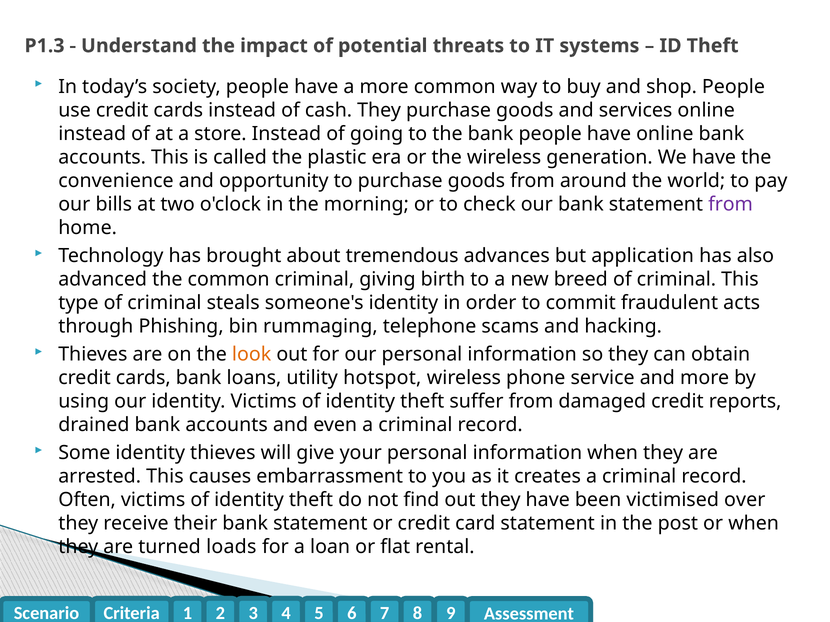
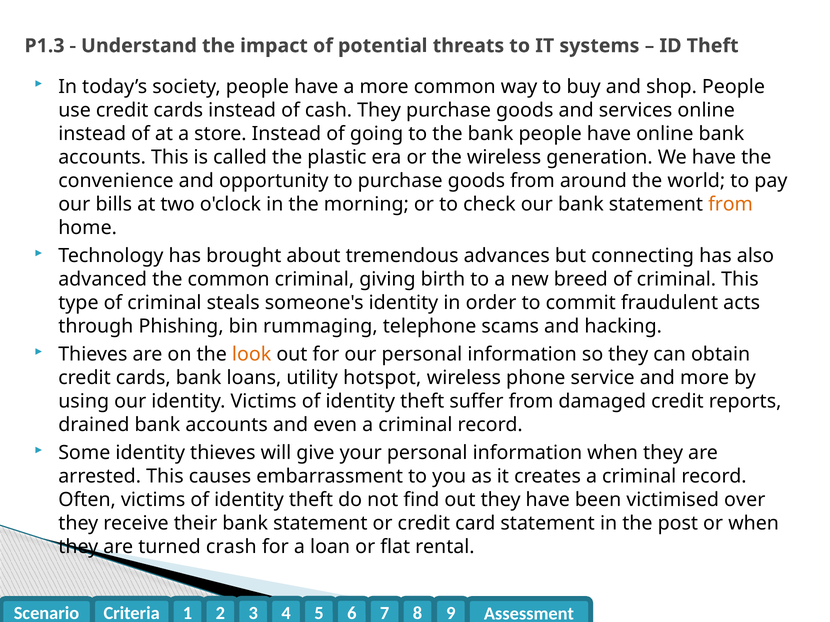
from colour: purple -> orange (731, 204)
application: application -> connecting (643, 256)
loads: loads -> crash (231, 547)
